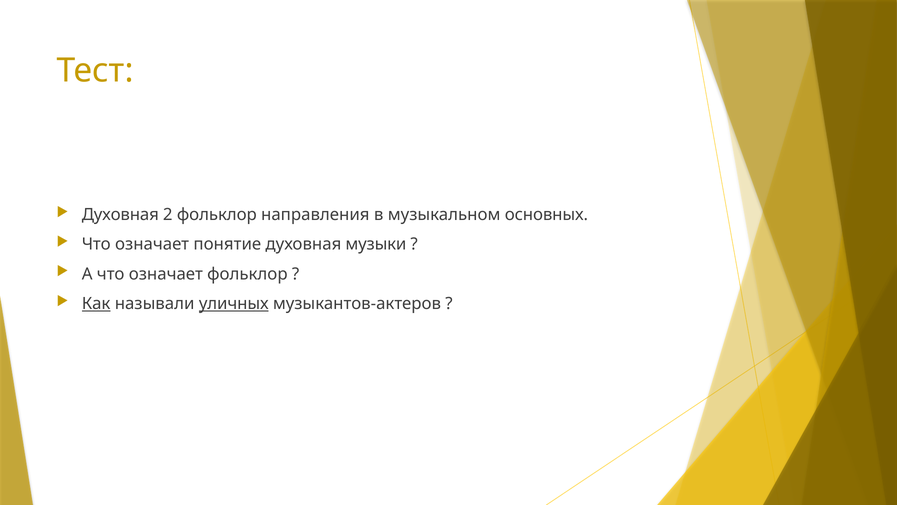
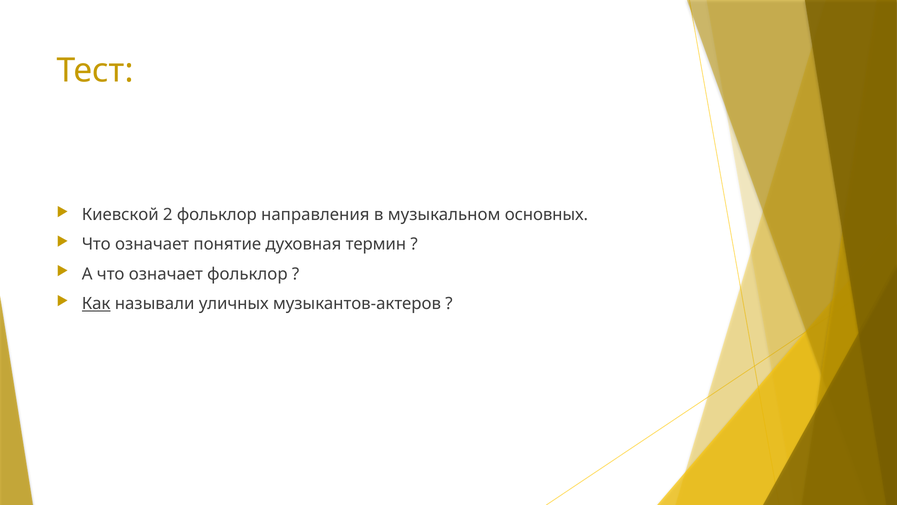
Духовная: Духовная -> Киевской (120, 215)
музыки: музыки -> термин (376, 244)
уличных underline: present -> none (234, 303)
